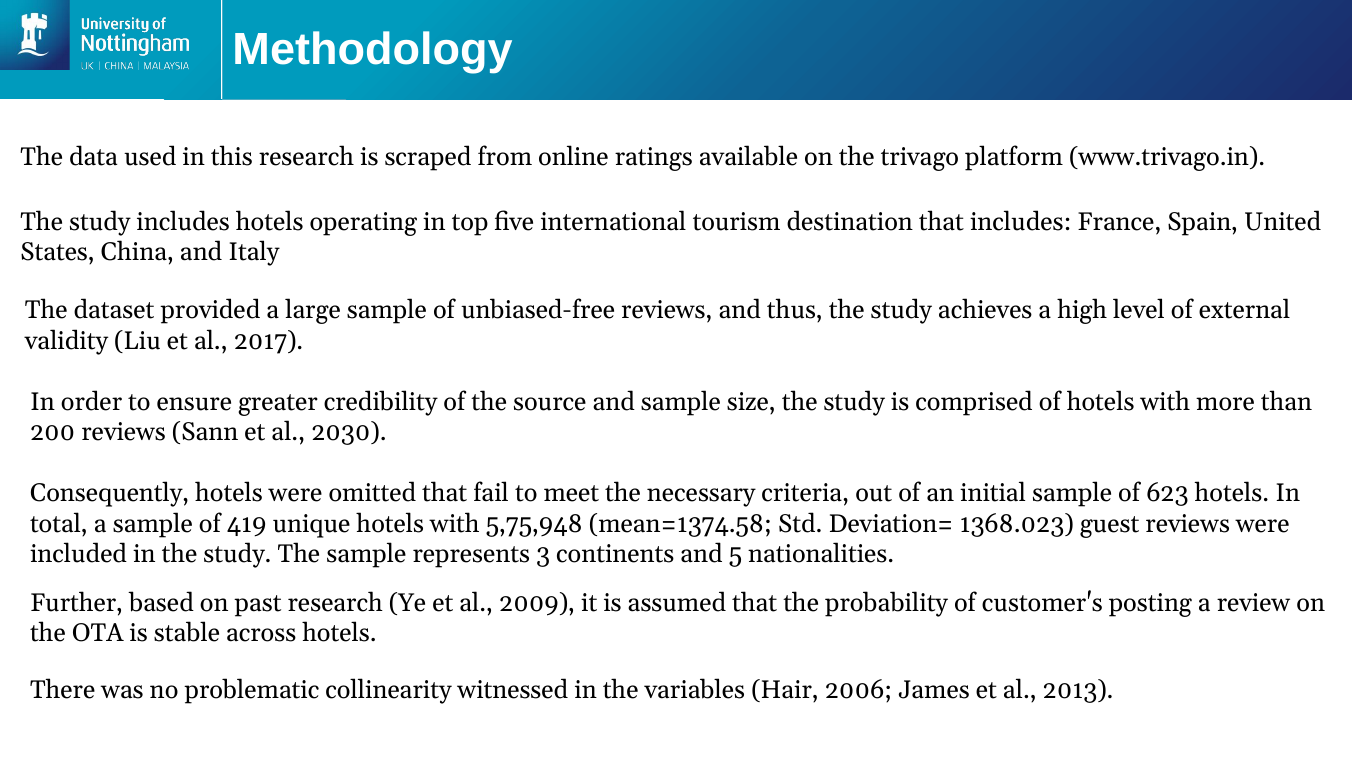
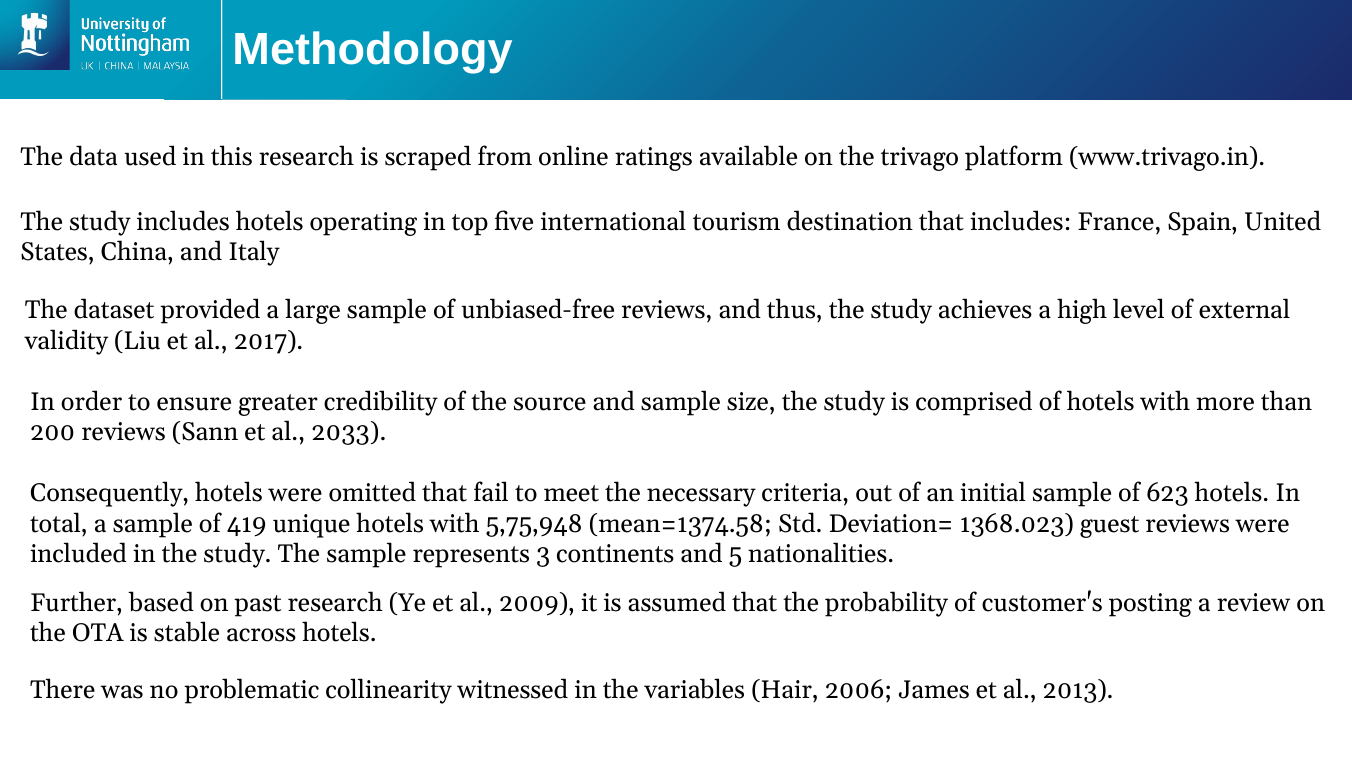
2030: 2030 -> 2033 (349, 433)
